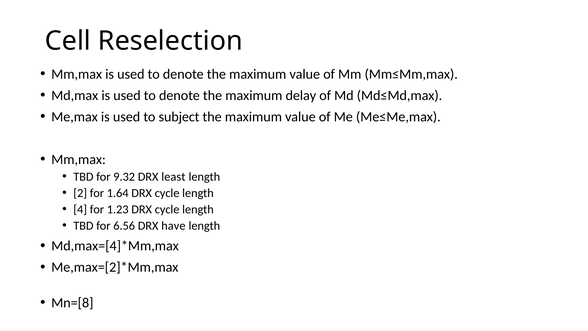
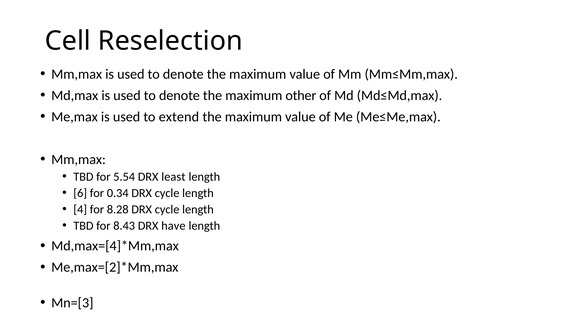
delay: delay -> other (301, 95)
subject: subject -> extend (179, 117)
9.32: 9.32 -> 5.54 (124, 177)
2: 2 -> 6 (80, 193)
1.64: 1.64 -> 0.34 (118, 193)
1.23: 1.23 -> 8.28 (118, 209)
6.56: 6.56 -> 8.43 (124, 225)
Mn=[8: Mn=[8 -> Mn=[3 (72, 303)
